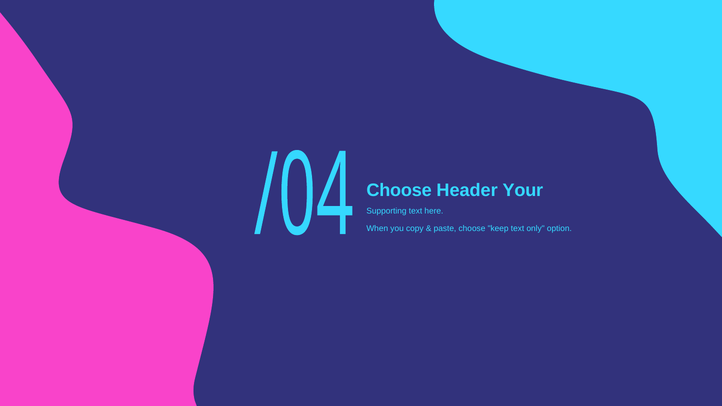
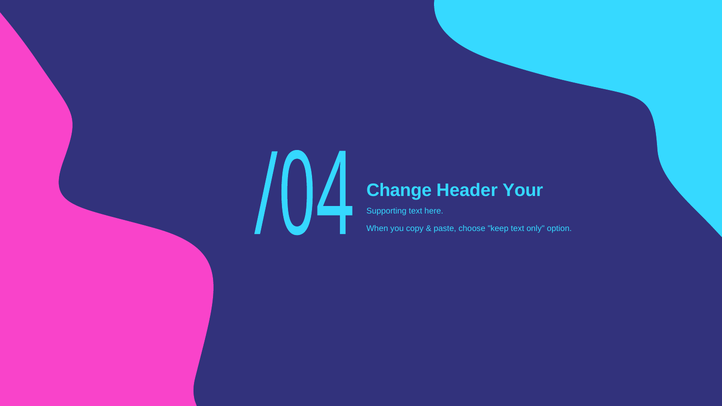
Choose: Choose -> Change (399, 190)
